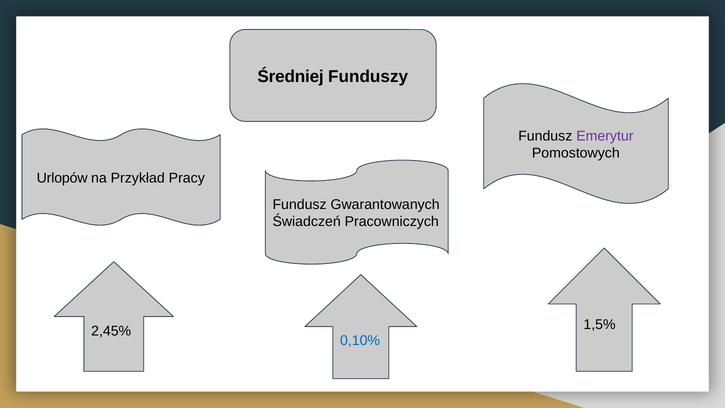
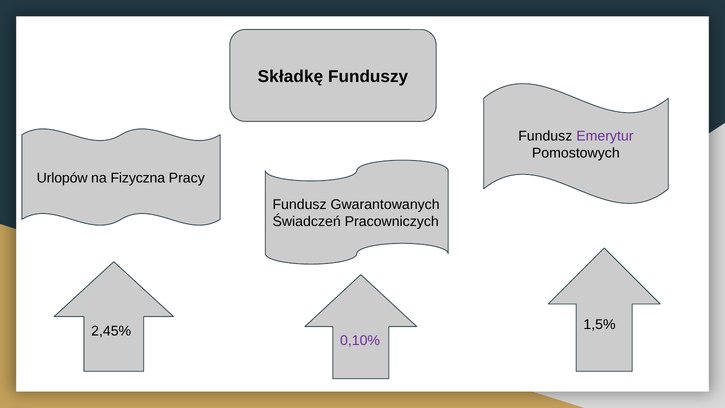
Średniej: Średniej -> Składkę (290, 77)
Przykład: Przykład -> Fizyczna (138, 178)
0,10% colour: blue -> purple (360, 340)
